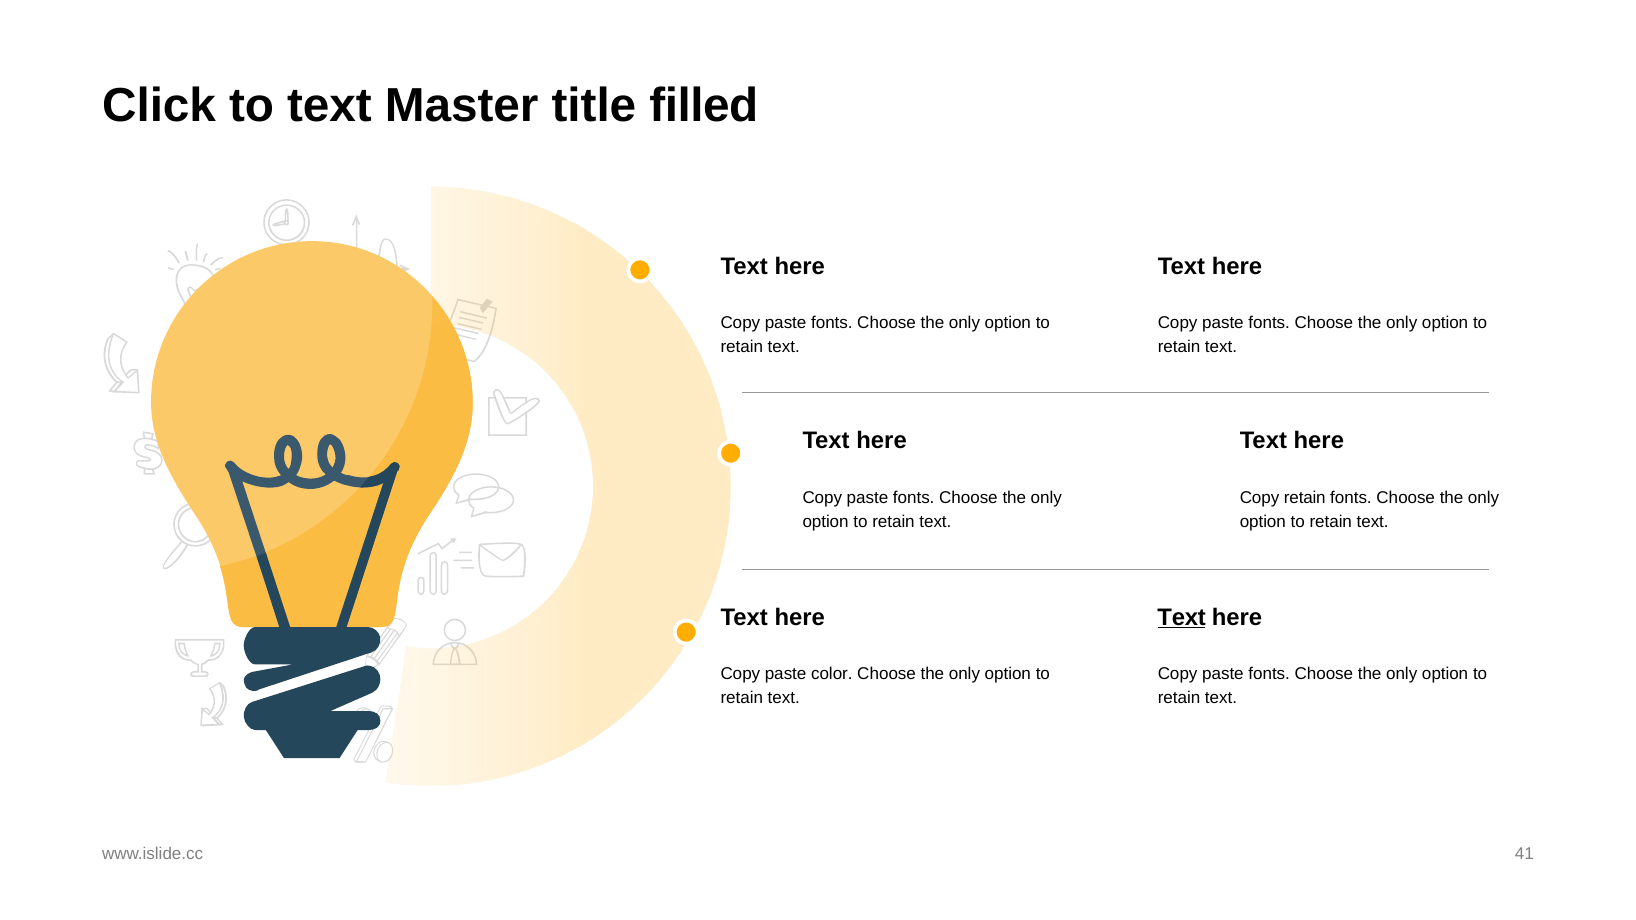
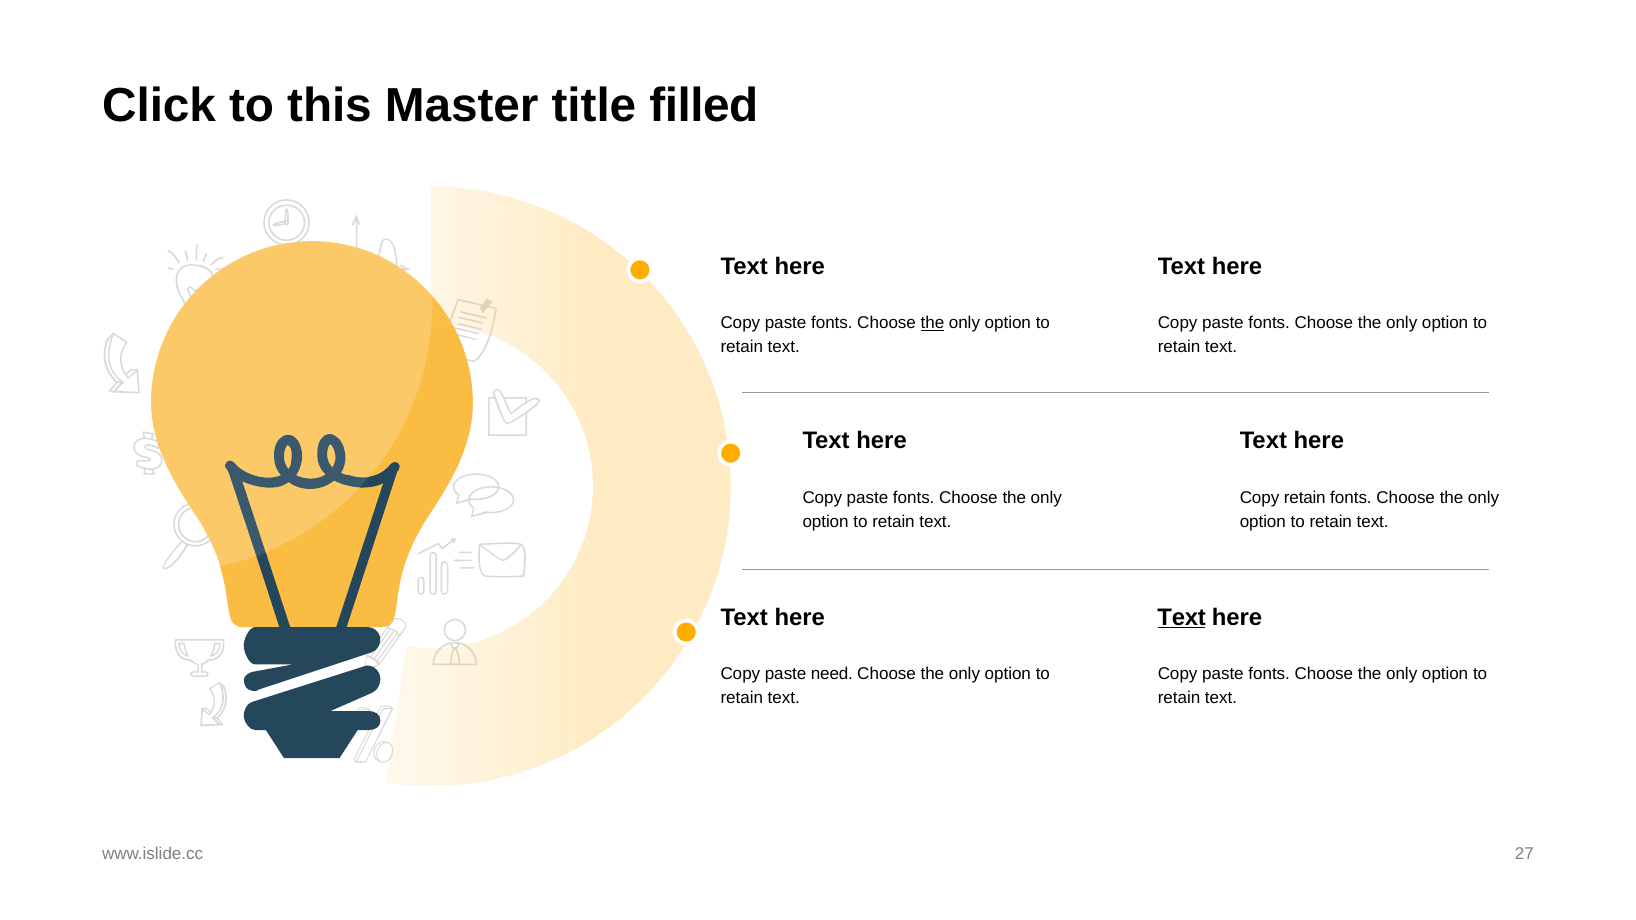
to text: text -> this (329, 106)
the underline: none -> present (932, 323)
color: color -> need (832, 674)
41: 41 -> 27 (1524, 854)
